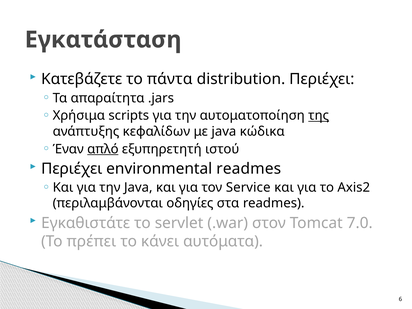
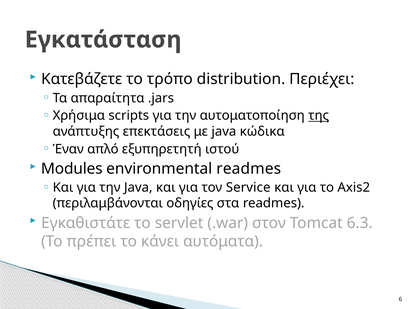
πάντα: πάντα -> τρόπο (170, 79)
κεφαλίδων: κεφαλίδων -> επεκτάσεις (157, 131)
απλό underline: present -> none (103, 149)
Περιέχει: Περιέχει -> Modules (72, 169)
7.0: 7.0 -> 6.3 (360, 223)
